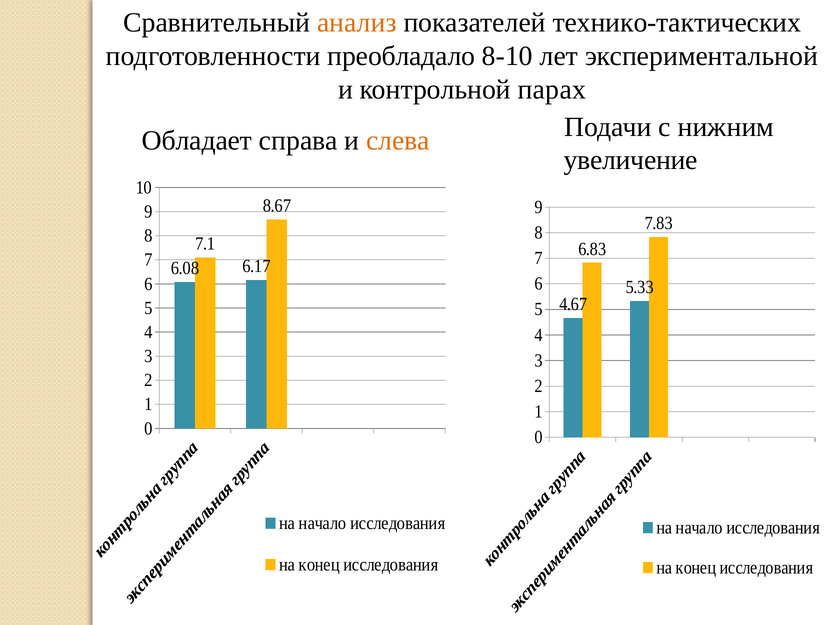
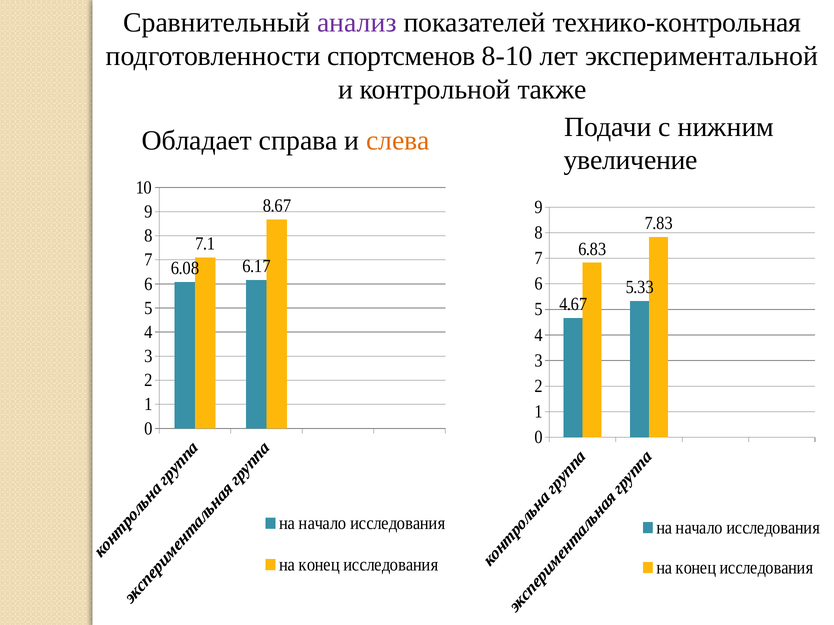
анализ colour: orange -> purple (357, 23)
технико-тактических: технико-тактических -> технико-контрольная (677, 23)
преобладало: преобладало -> спортсменов (401, 56)
парах: парах -> также (552, 89)
